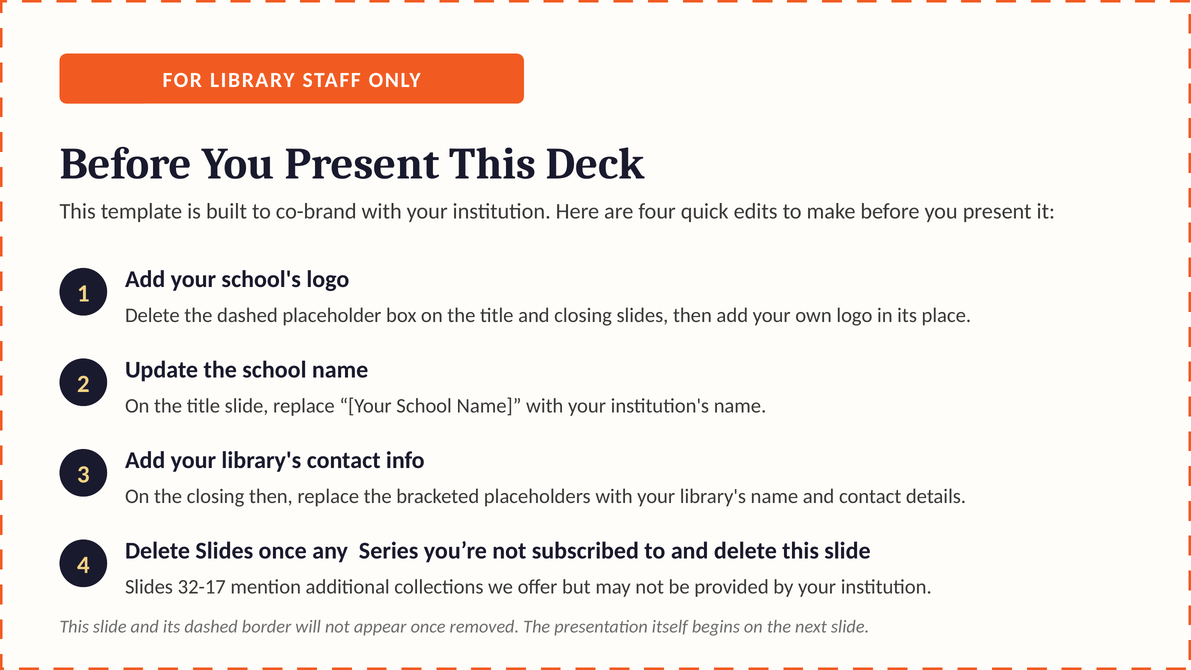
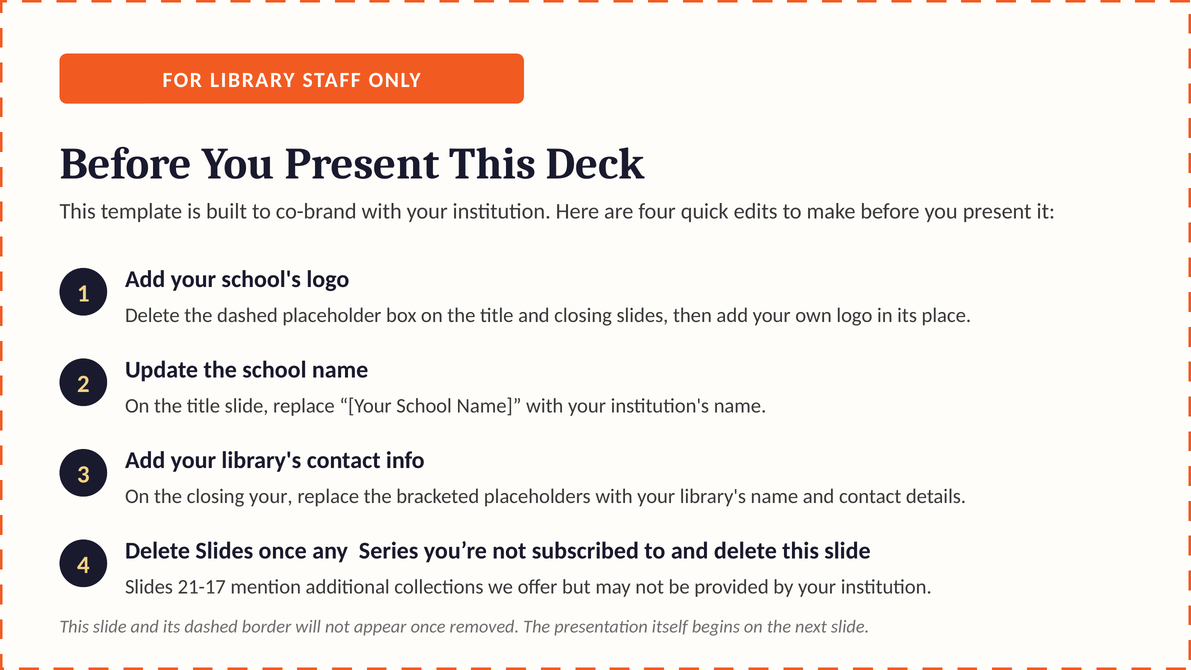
closing then: then -> your (271, 496)
32-17: 32-17 -> 21-17 (202, 587)
